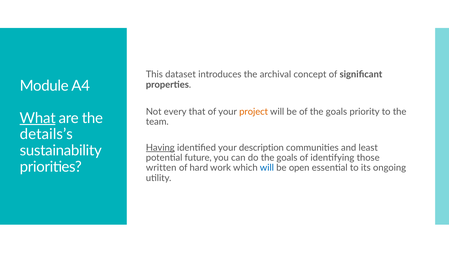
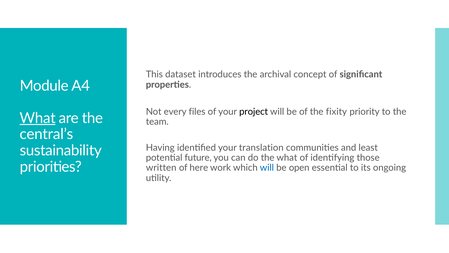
that: that -> files (197, 111)
project colour: orange -> black (254, 111)
of the goals: goals -> fixity (336, 111)
details’s: details’s -> central’s (46, 134)
Having underline: present -> none (160, 147)
description: description -> translation (261, 147)
do the goals: goals -> what (287, 157)
hard: hard -> here (199, 168)
